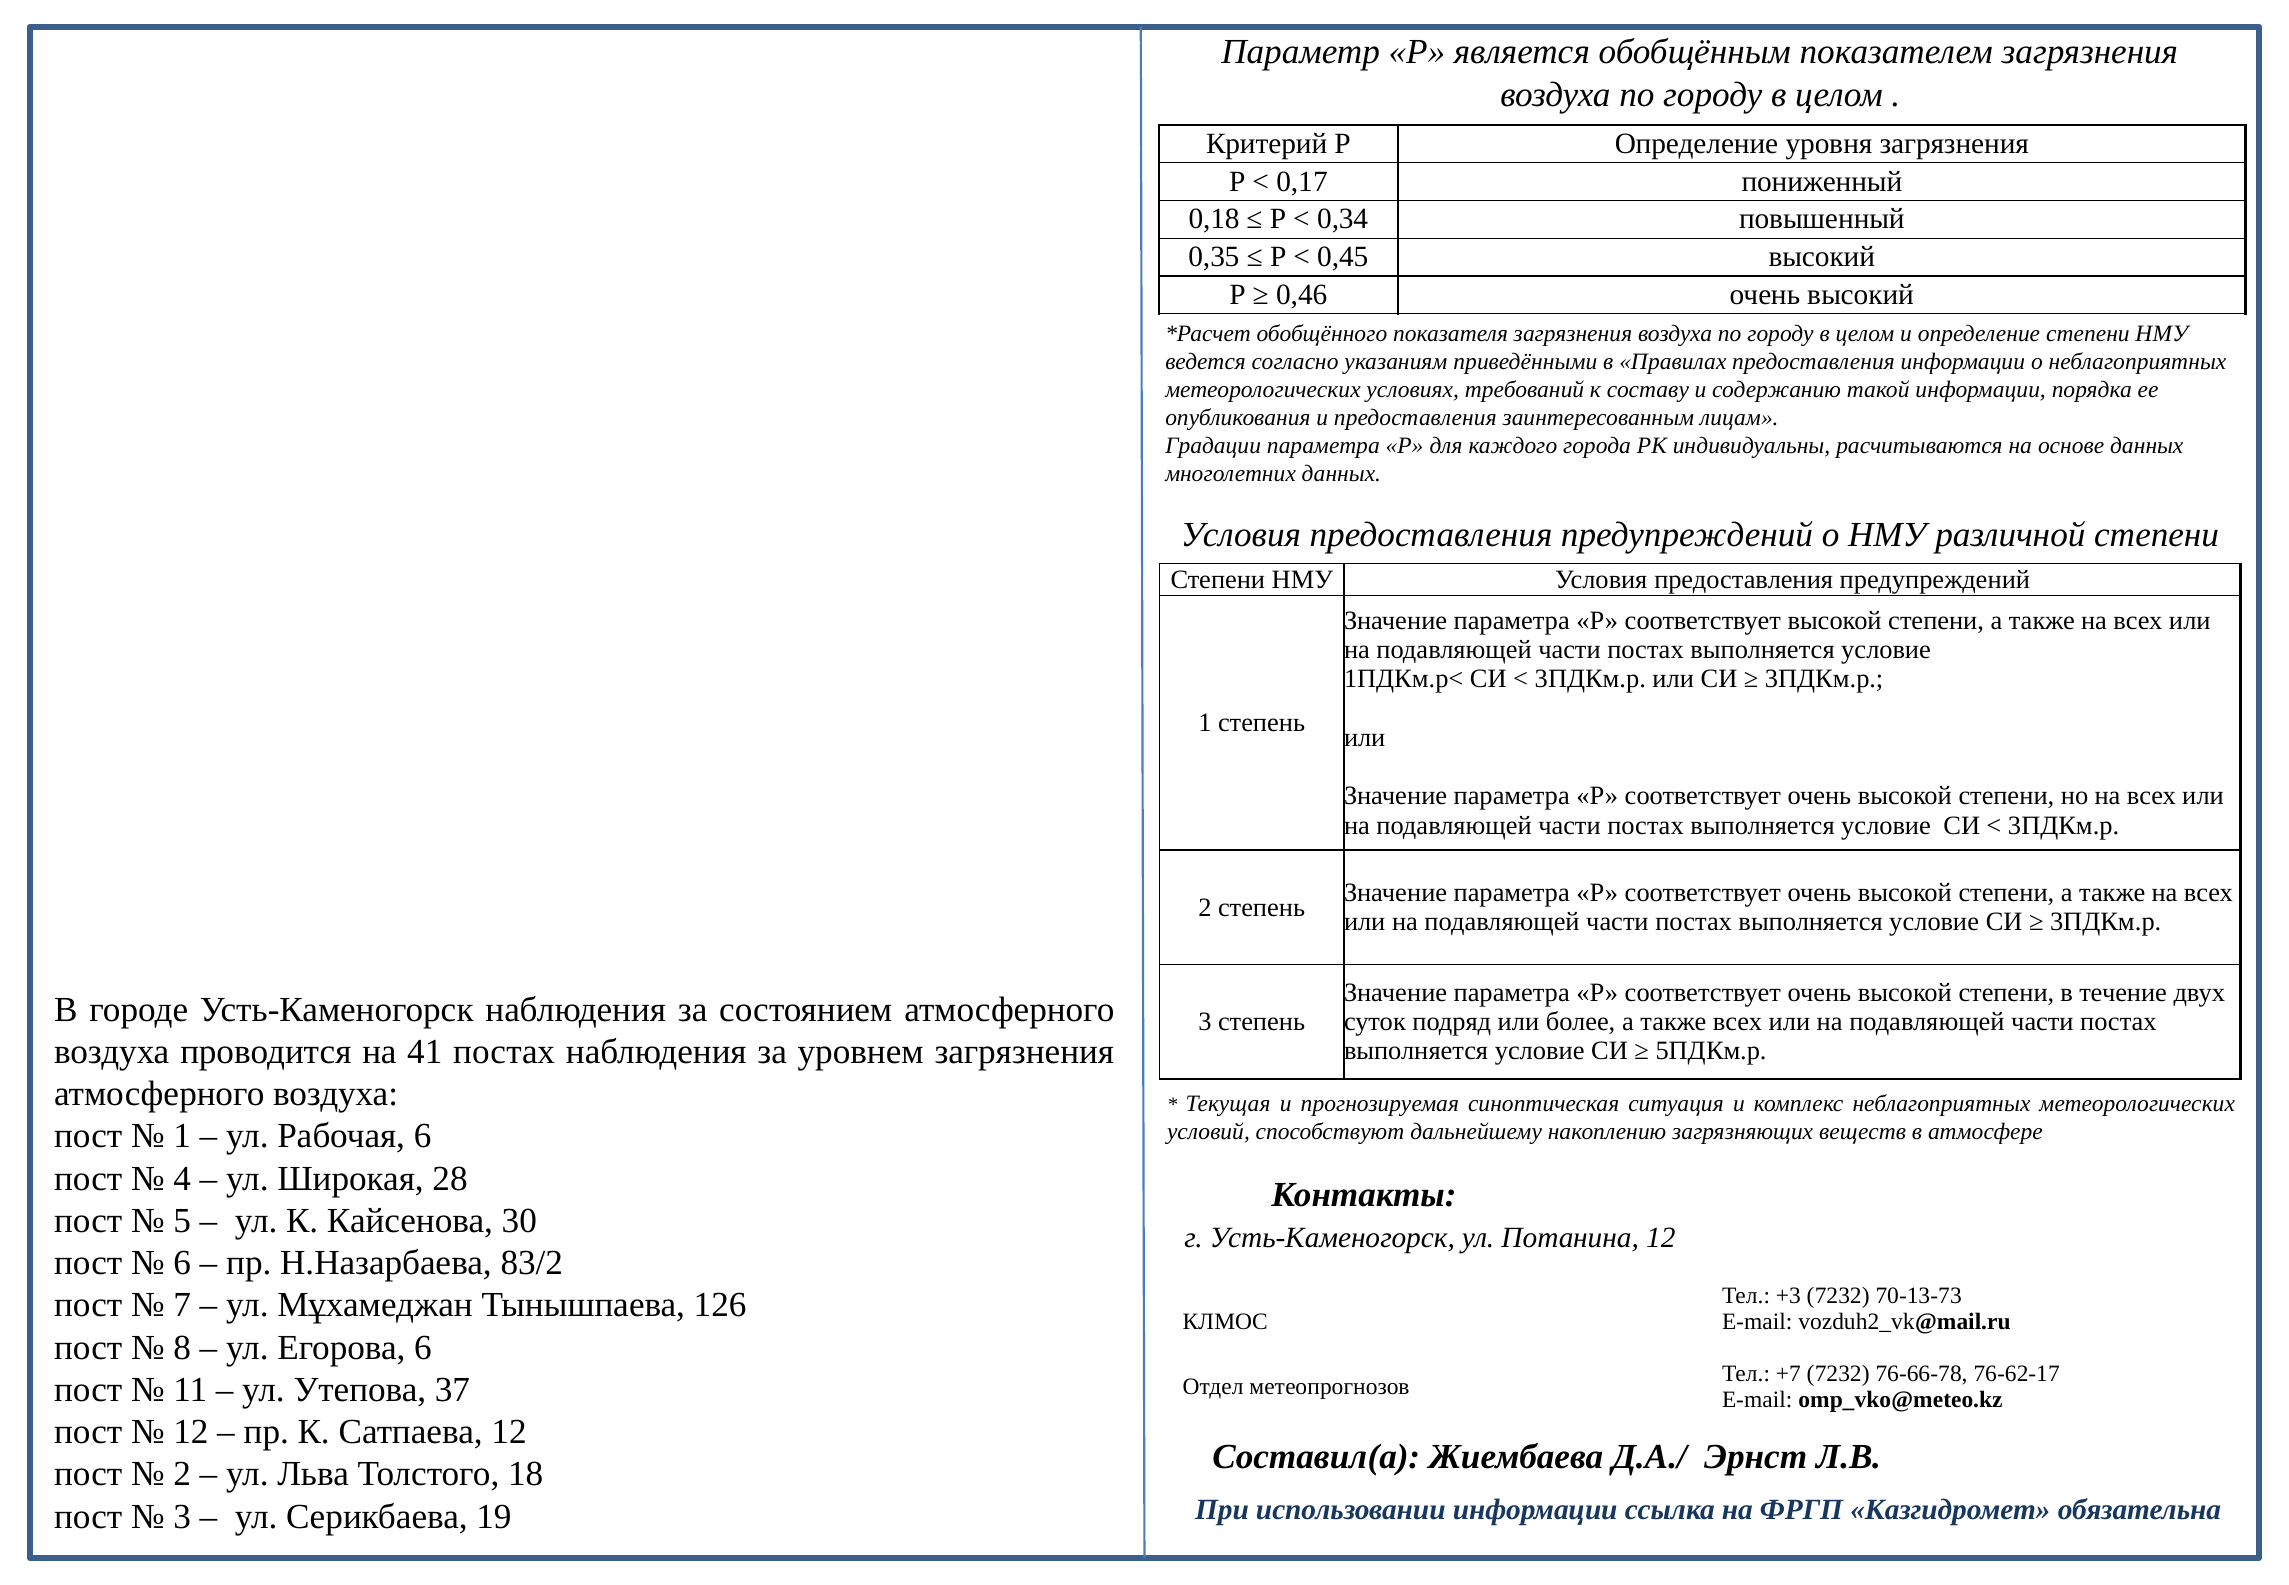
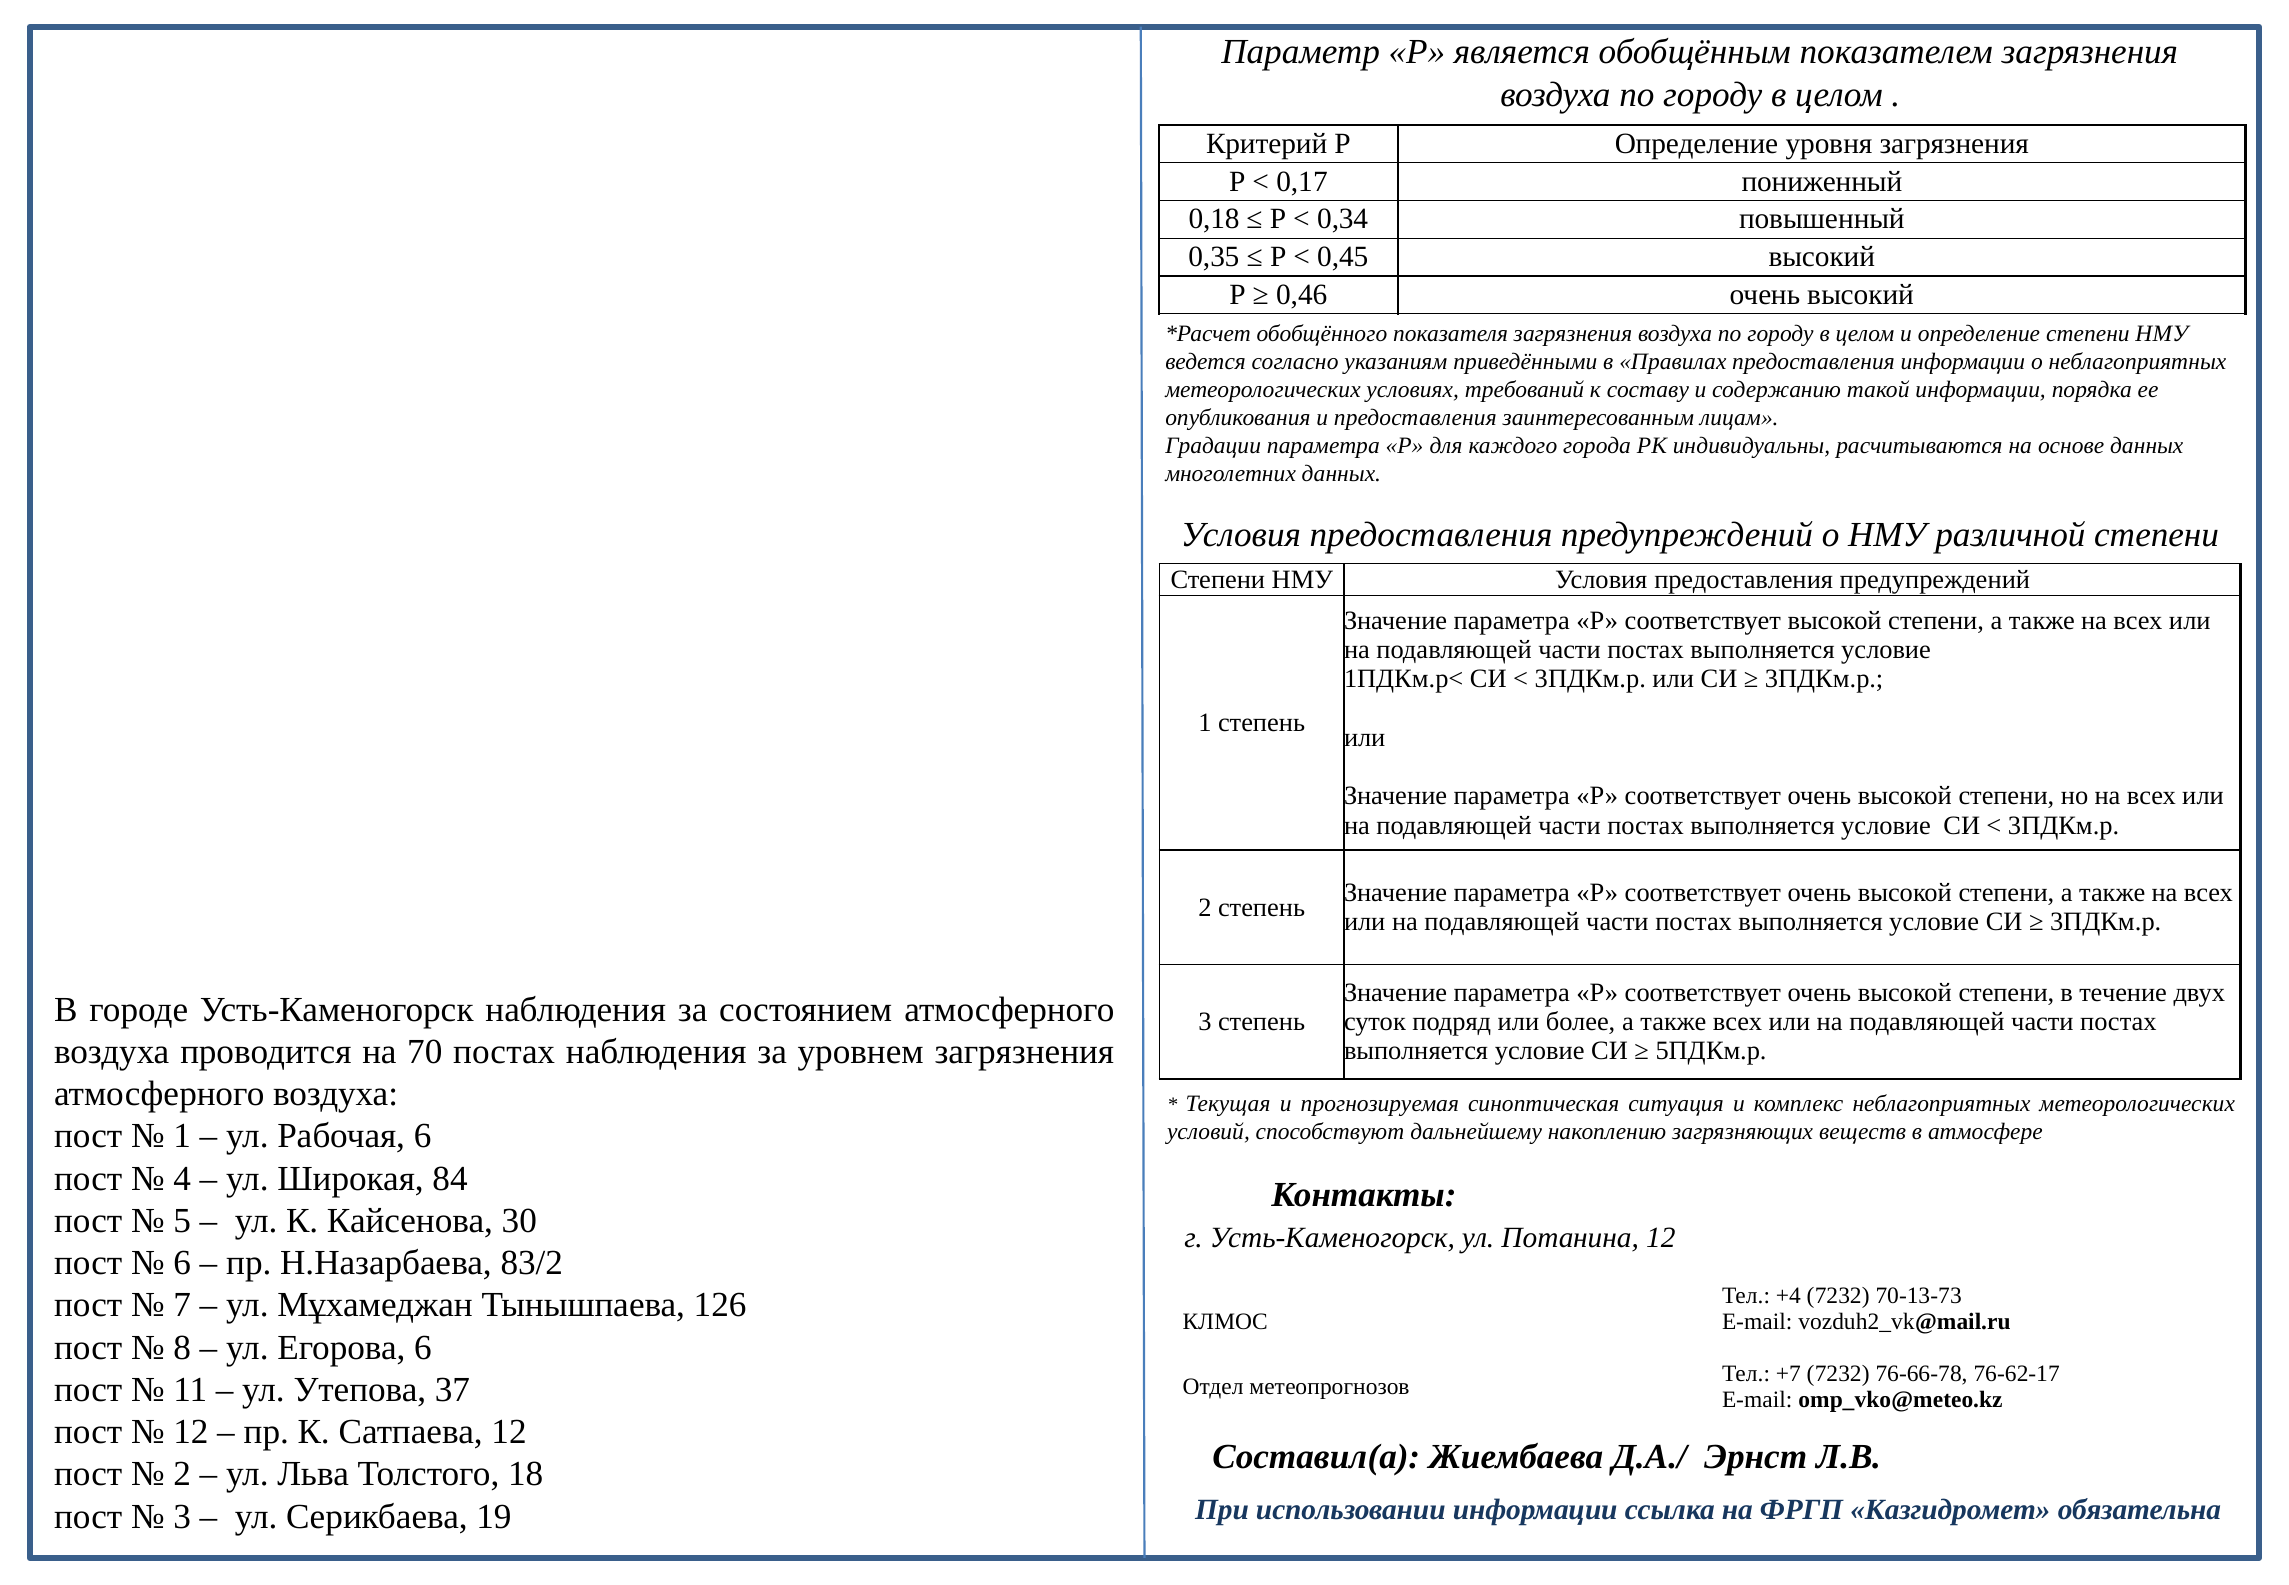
41: 41 -> 70 (425, 1051)
28: 28 -> 84 (450, 1178)
+3: +3 -> +4 (1788, 1296)
